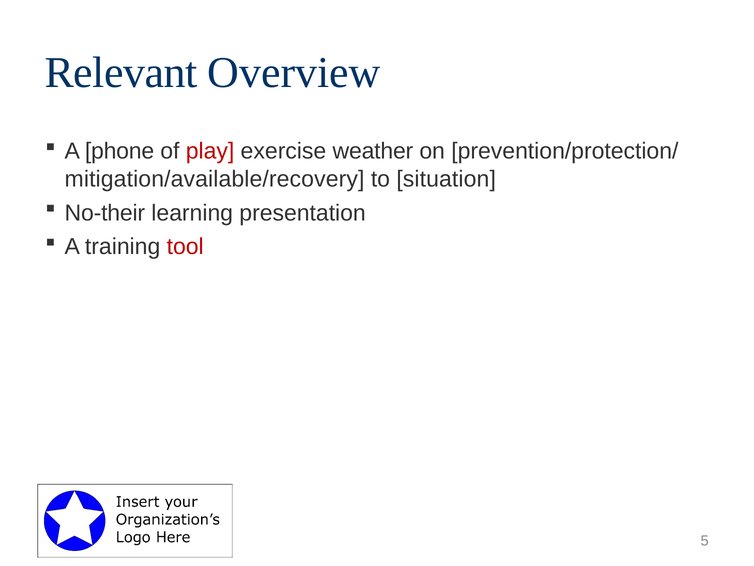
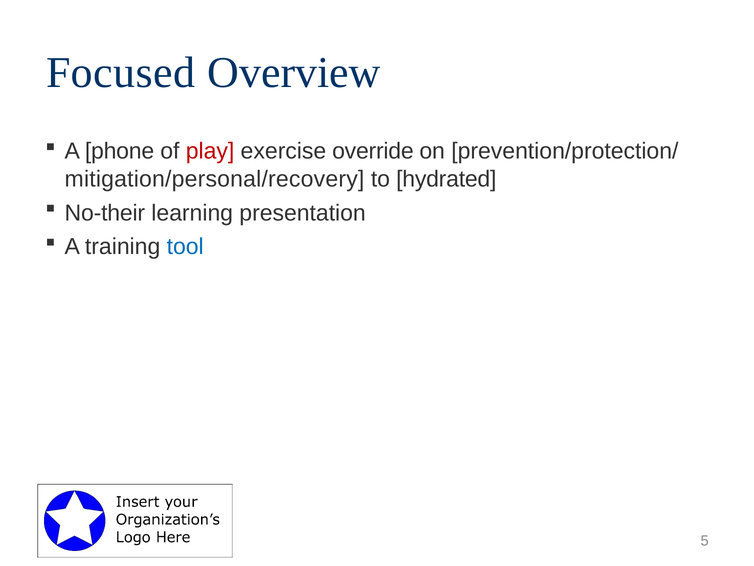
Relevant: Relevant -> Focused (121, 73)
weather: weather -> override (373, 151)
mitigation/available/recovery: mitigation/available/recovery -> mitigation/personal/recovery (214, 179)
situation: situation -> hydrated (446, 179)
tool colour: red -> blue (185, 247)
